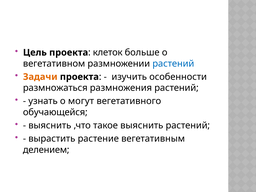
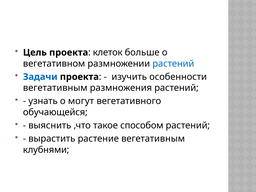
Задачи colour: orange -> blue (40, 77)
размножаться: размножаться -> вегетативным (55, 88)
такое выяснить: выяснить -> способом (142, 125)
делением: делением -> клубнями (46, 150)
